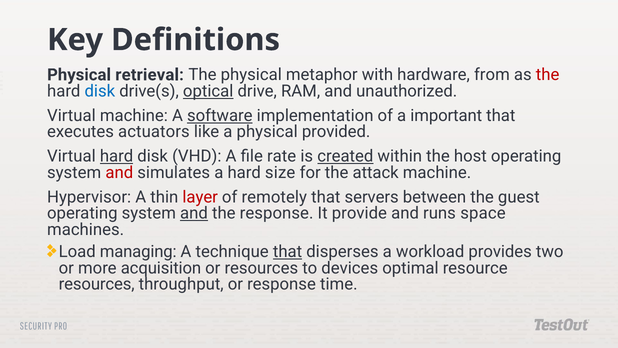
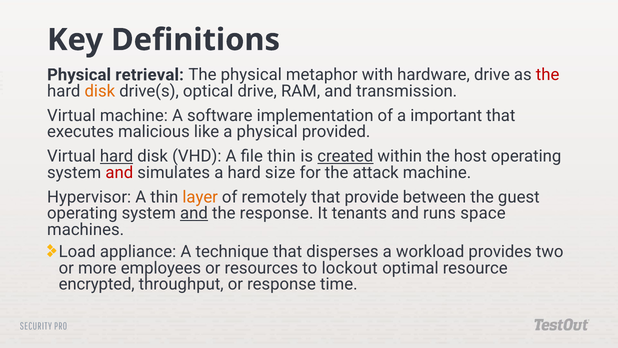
hardware from: from -> drive (492, 75)
disk colour: blue -> orange (100, 91)
optical underline: present -> none (208, 91)
unauthorized: unauthorized -> transmission (407, 91)
software underline: present -> none (220, 115)
actuators: actuators -> malicious (154, 132)
file rate: rate -> thin (282, 156)
layer colour: red -> orange (200, 197)
servers: servers -> provide (372, 197)
provide: provide -> tenants (359, 213)
managing: managing -> appliance (138, 251)
that underline: present -> none (288, 251)
acquisition: acquisition -> employees (161, 268)
devices: devices -> lockout (350, 268)
resources: resources -> encrypted (97, 284)
